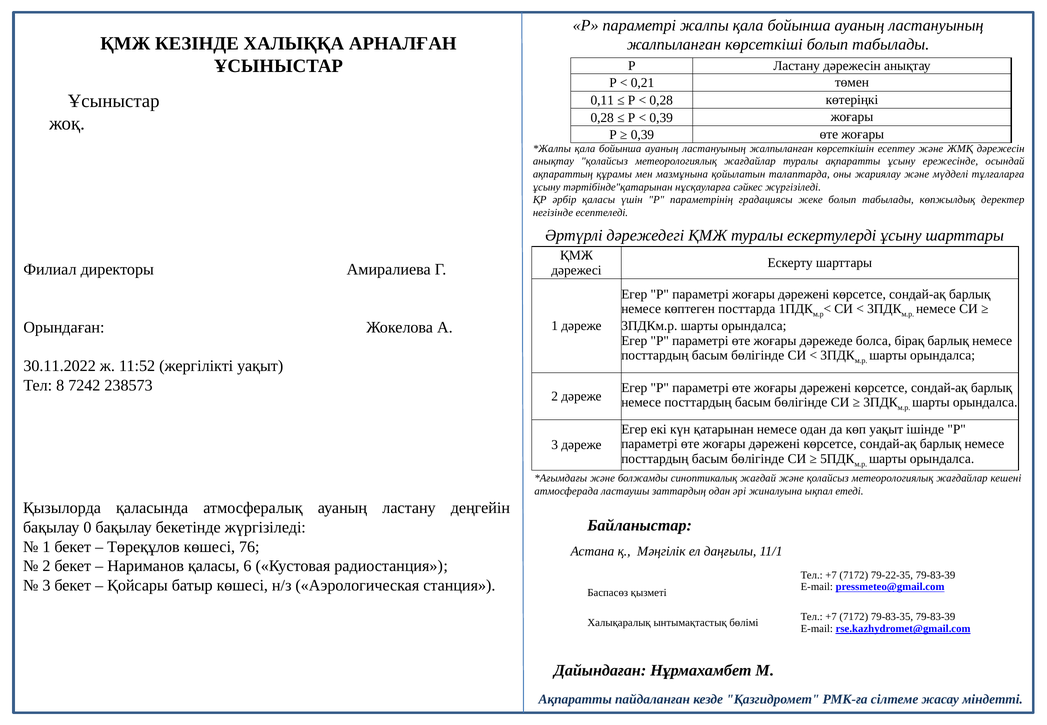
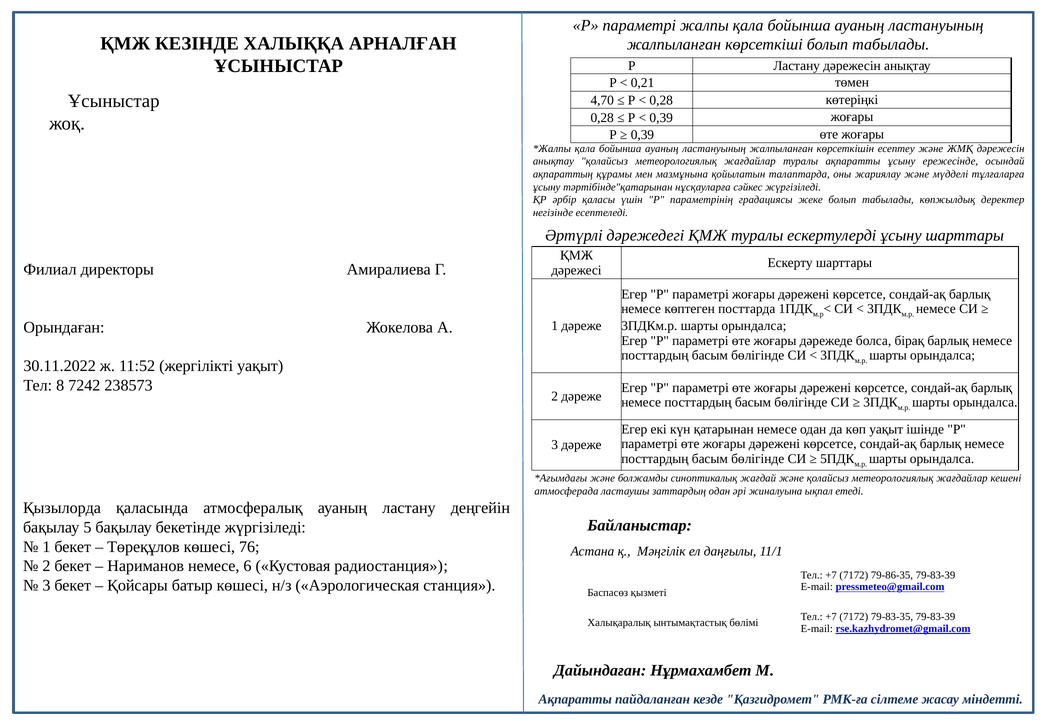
0,11: 0,11 -> 4,70 (602, 100)
0: 0 -> 5 (87, 527)
Нариманов қаласы: қаласы -> немесе (214, 566)
79-22-35: 79-22-35 -> 79-86-35 (892, 575)
